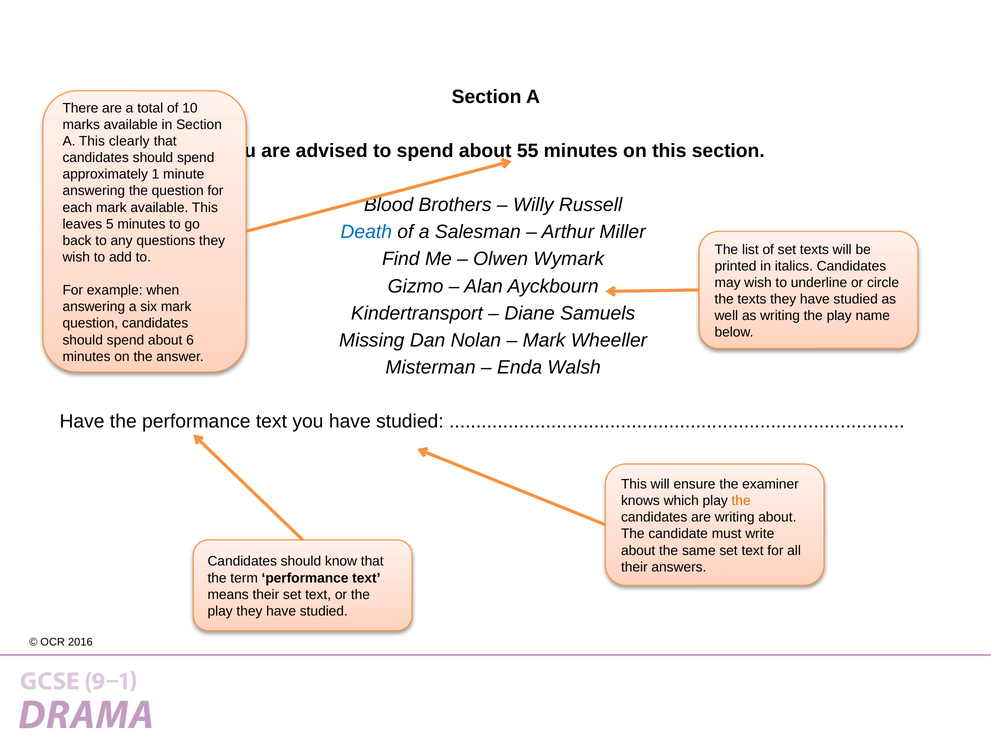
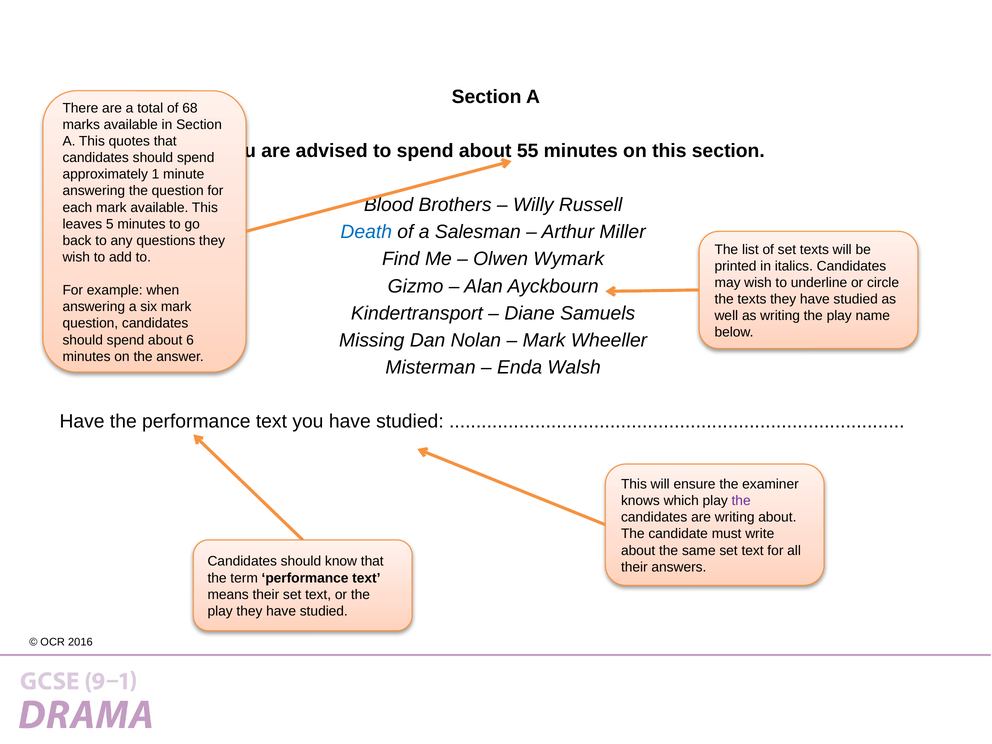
10: 10 -> 68 (190, 108)
clearly: clearly -> quotes (129, 141)
the colour: orange -> purple (741, 501)
